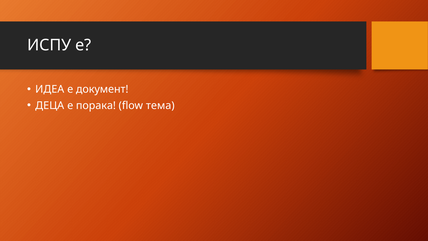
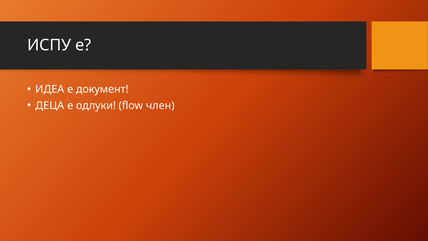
порака: порака -> одлуки (96, 105)
тема: тема -> член (160, 105)
